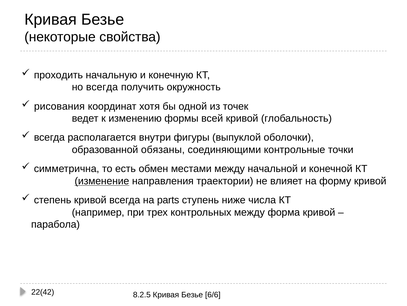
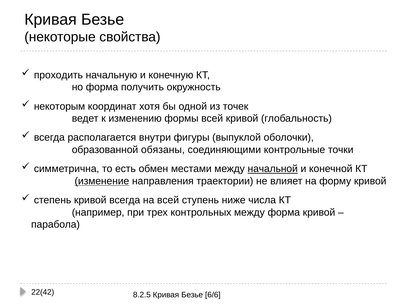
но всегда: всегда -> форма (102, 87)
рисования: рисования -> некоторым (60, 106)
начальной underline: none -> present (273, 168)
на parts: parts -> всей (168, 200)
